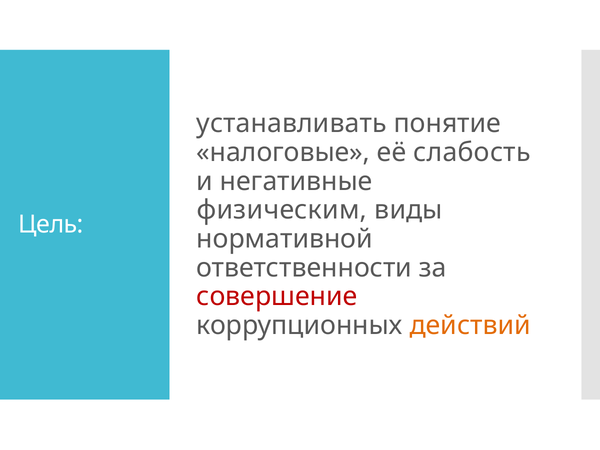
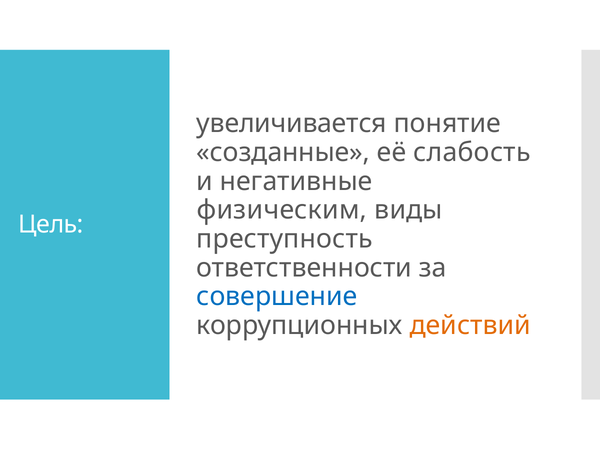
устанавливать: устанавливать -> увеличивается (292, 124)
налоговые: налоговые -> созданные (283, 152)
нормативной: нормативной -> преступность (285, 239)
совершение colour: red -> blue (277, 297)
